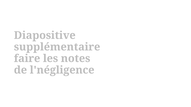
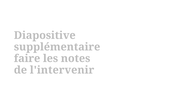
l'négligence: l'négligence -> l'intervenir (62, 70)
